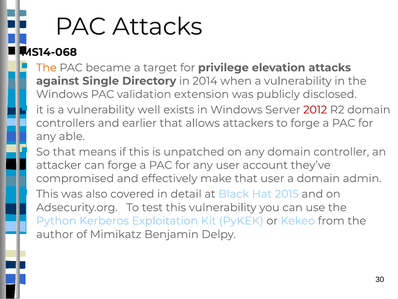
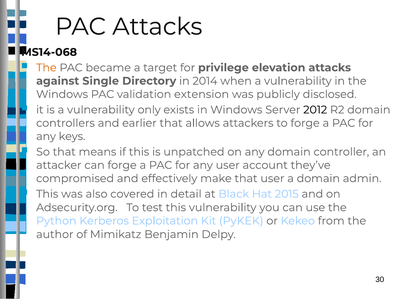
well: well -> only (149, 110)
2012 colour: red -> black (315, 110)
able: able -> keys (72, 136)
